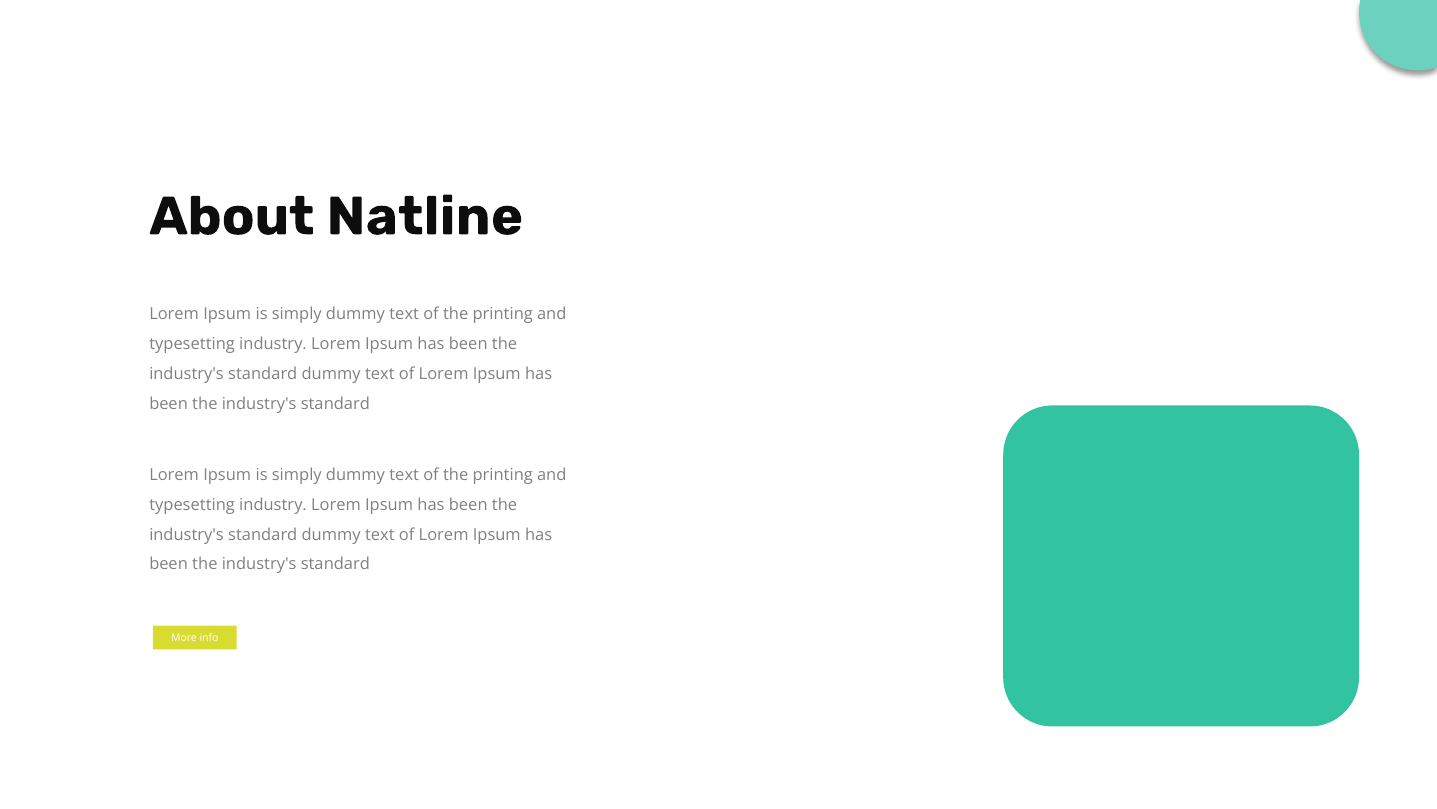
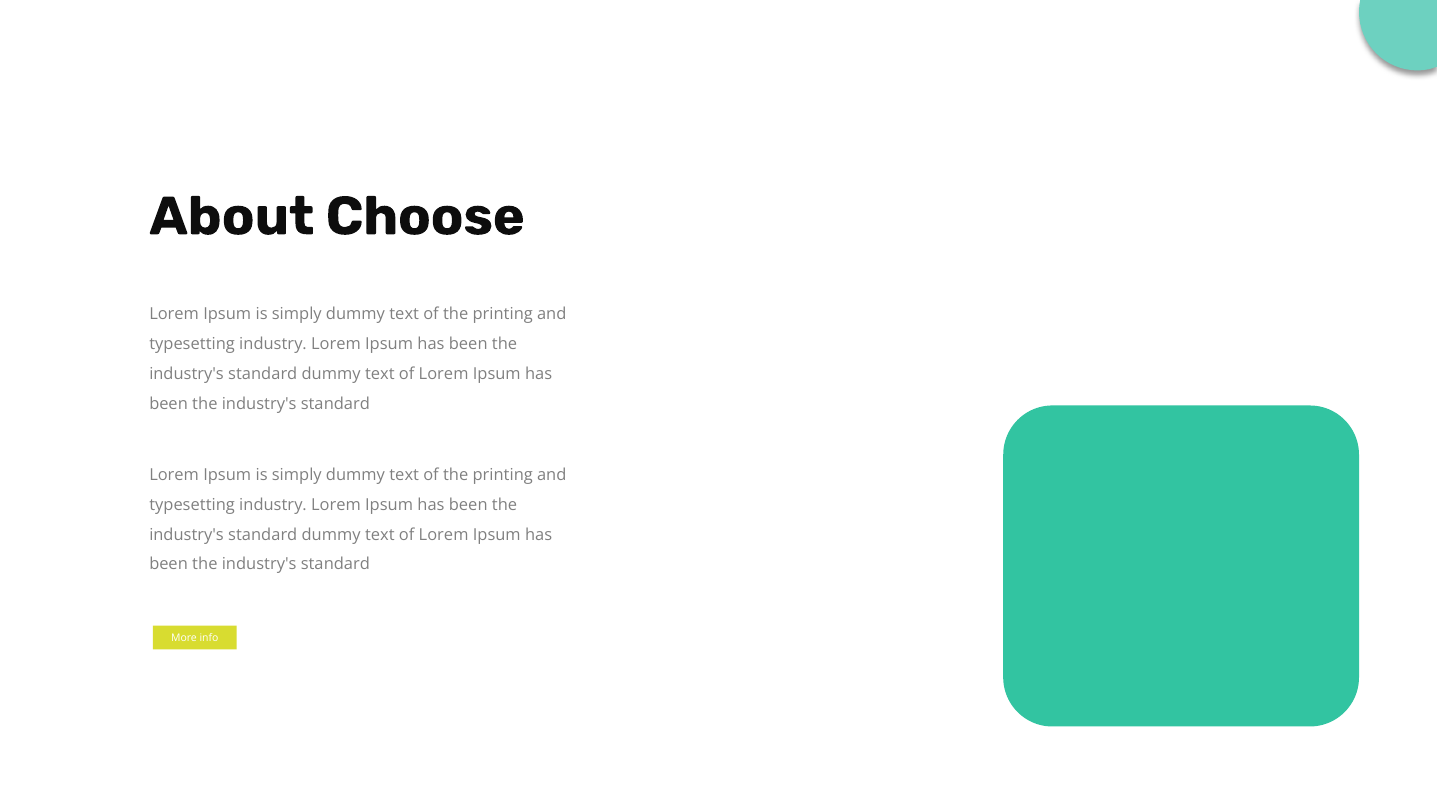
Natline: Natline -> Choose (425, 216)
